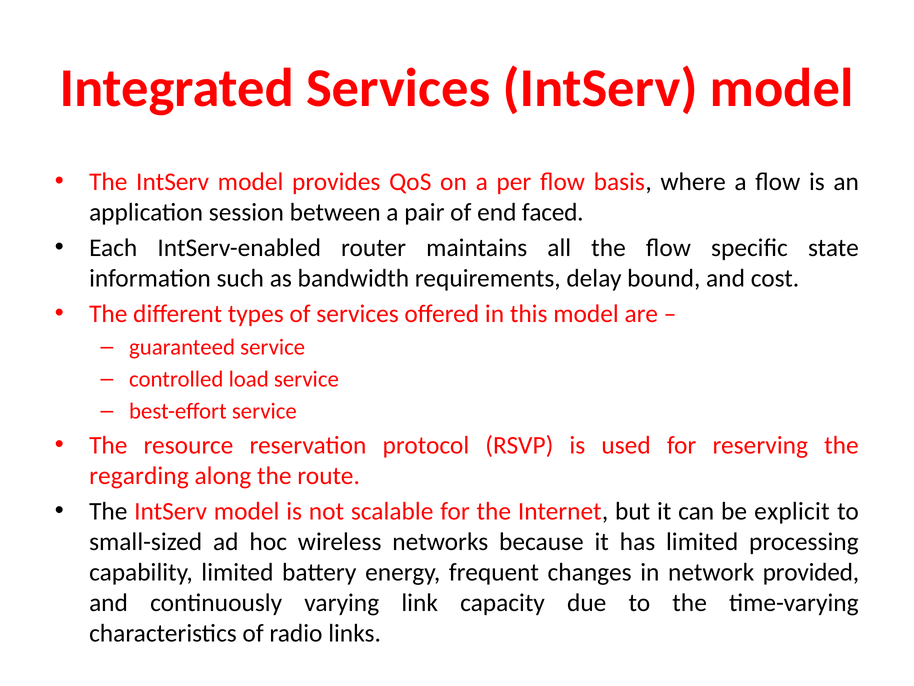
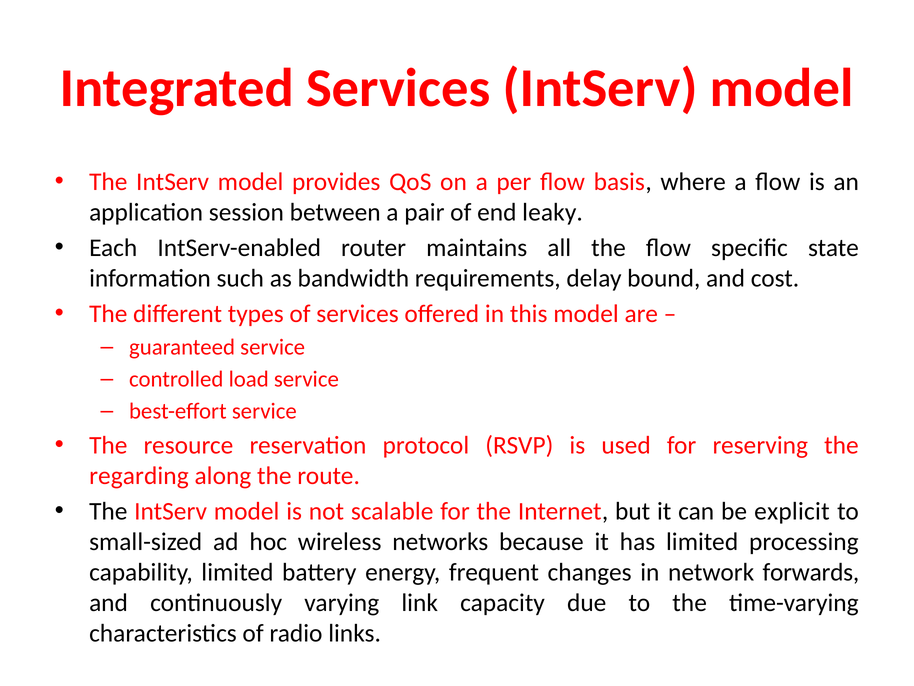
faced: faced -> leaky (553, 212)
provided: provided -> forwards (811, 572)
